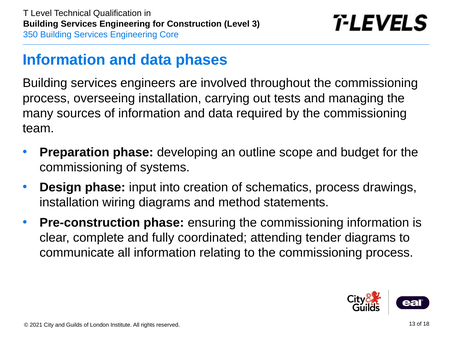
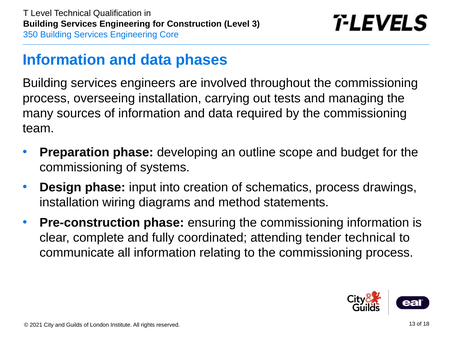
tender diagrams: diagrams -> technical (370, 238)
